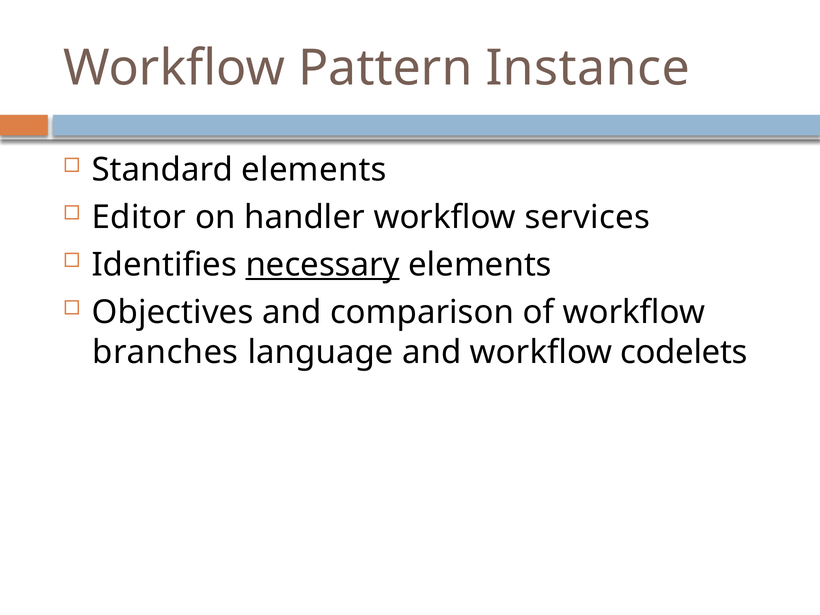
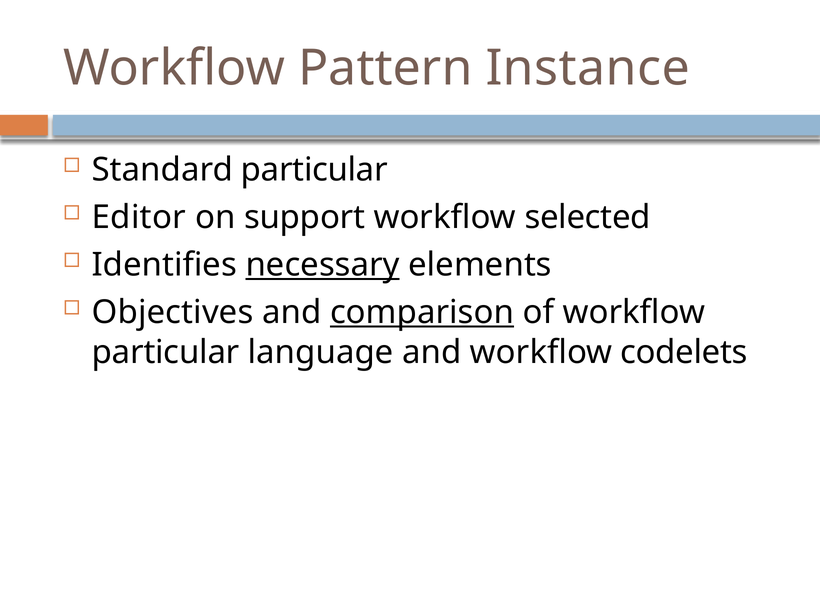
Standard elements: elements -> particular (314, 170)
handler: handler -> support (305, 217)
services: services -> selected (588, 217)
comparison underline: none -> present (422, 313)
branches: branches -> particular (166, 352)
